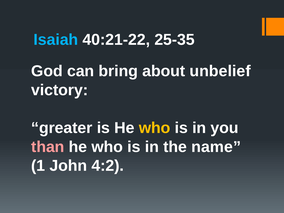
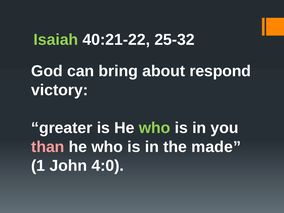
Isaiah colour: light blue -> light green (56, 40)
25-35: 25-35 -> 25-32 (175, 40)
unbelief: unbelief -> respond (220, 71)
who colour: yellow -> light green (155, 128)
name: name -> made (216, 147)
4:2: 4:2 -> 4:0 (108, 166)
